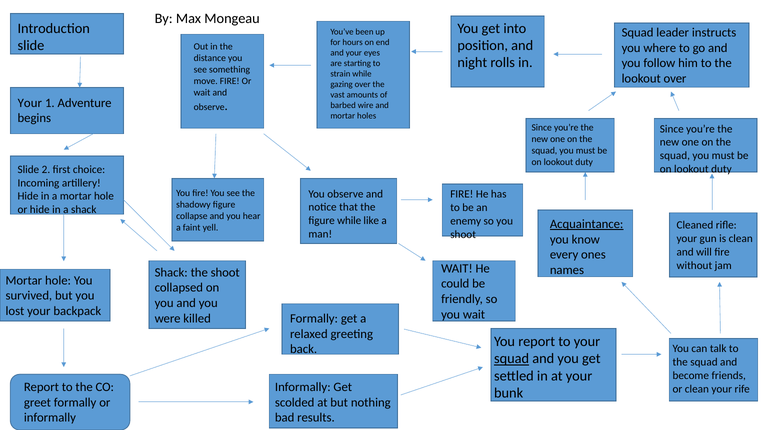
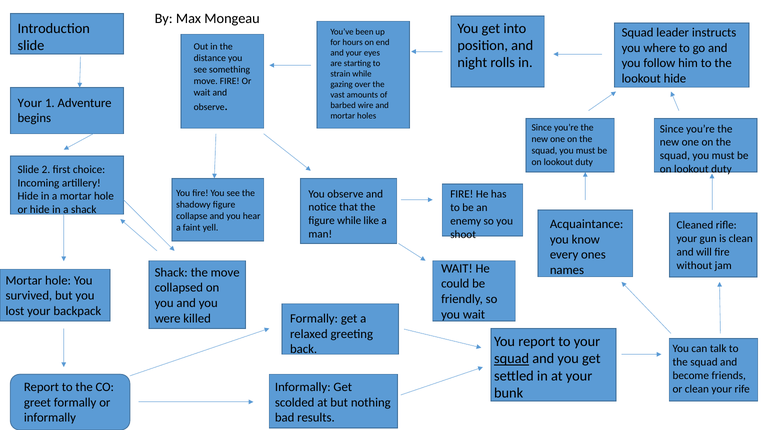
lookout over: over -> hide (675, 79)
Acquaintance underline: present -> none (587, 224)
the shoot: shoot -> move (225, 273)
